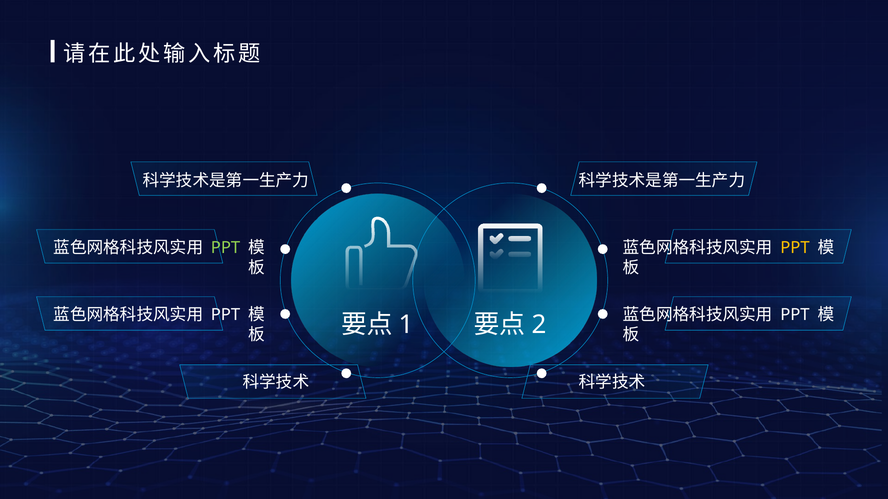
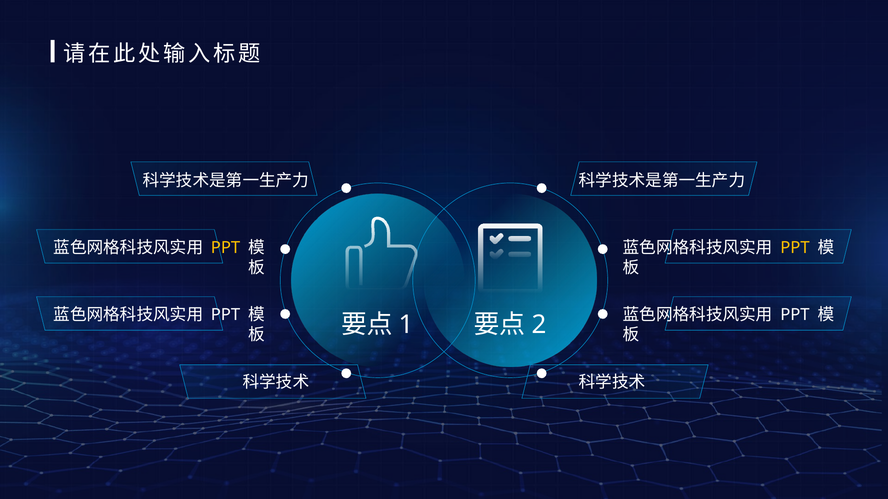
PPT colour: light green -> yellow (226, 248)
